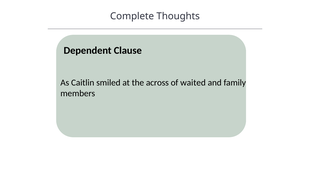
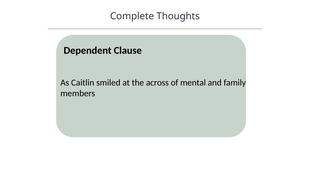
waited: waited -> mental (193, 83)
